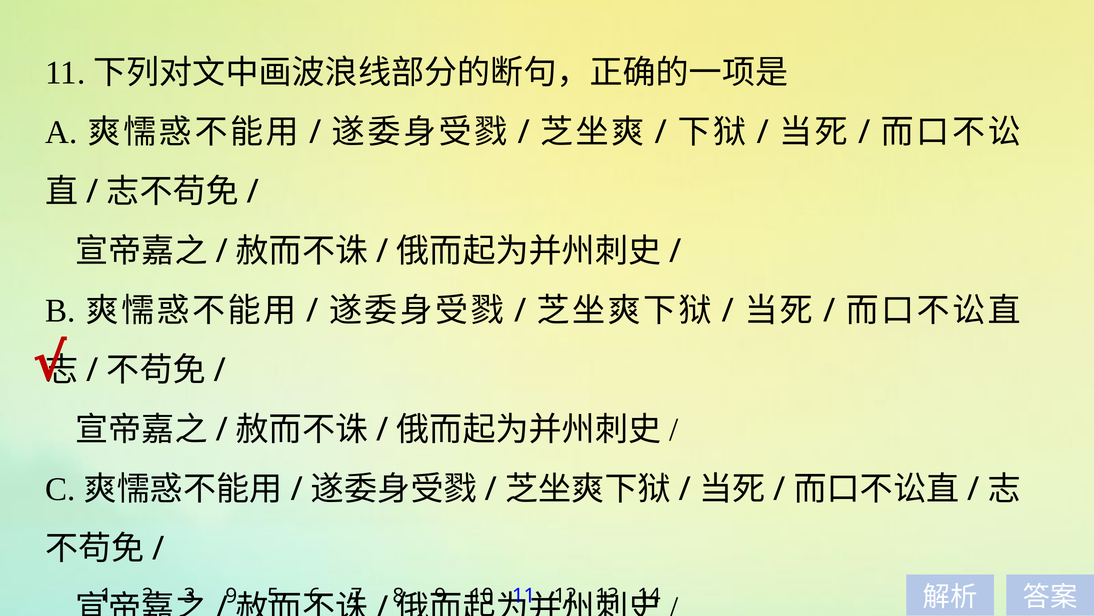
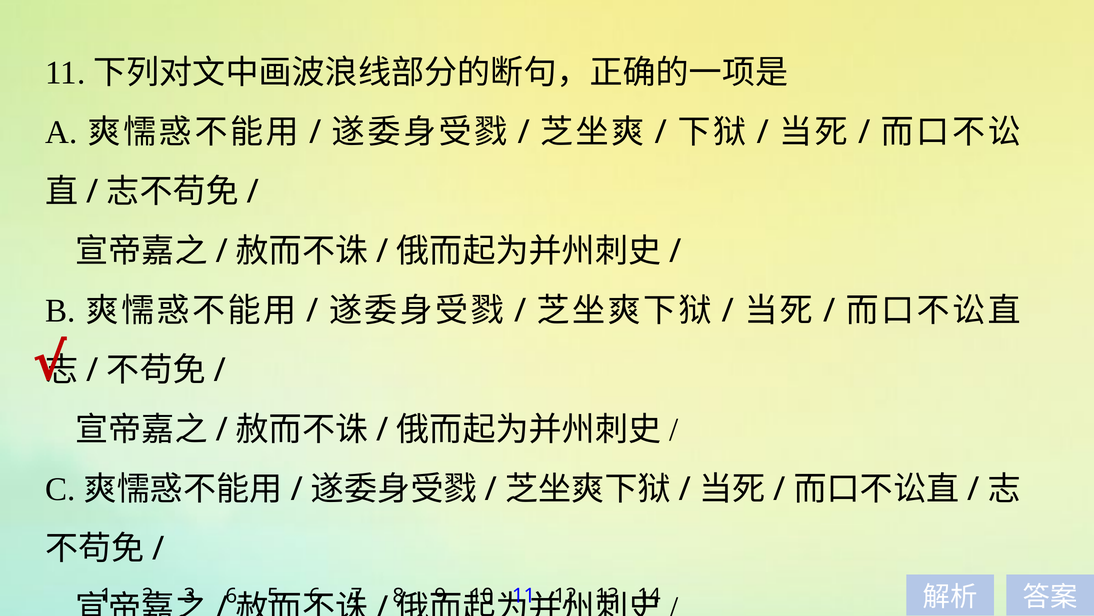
9: 9 -> 6 (231, 595)
